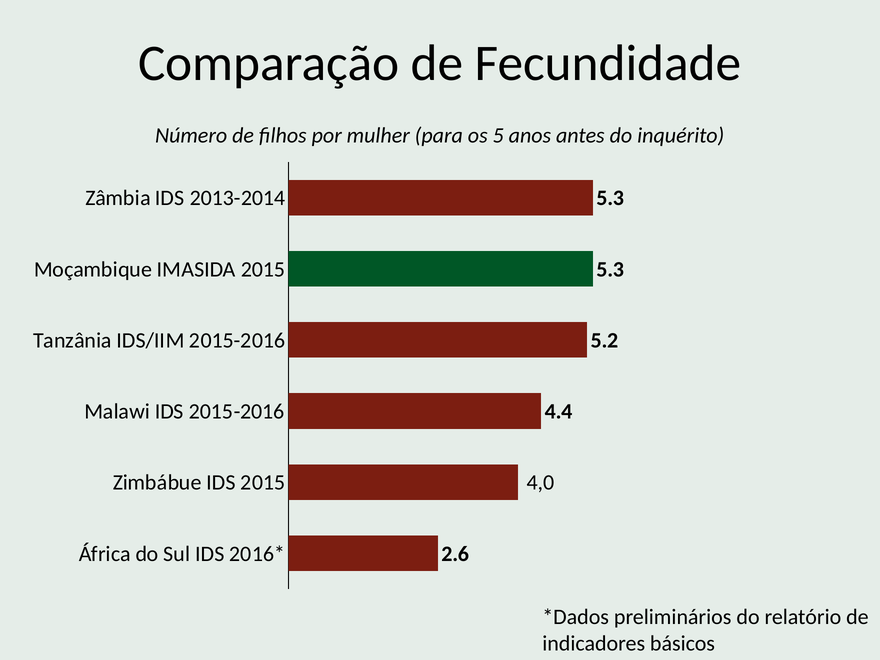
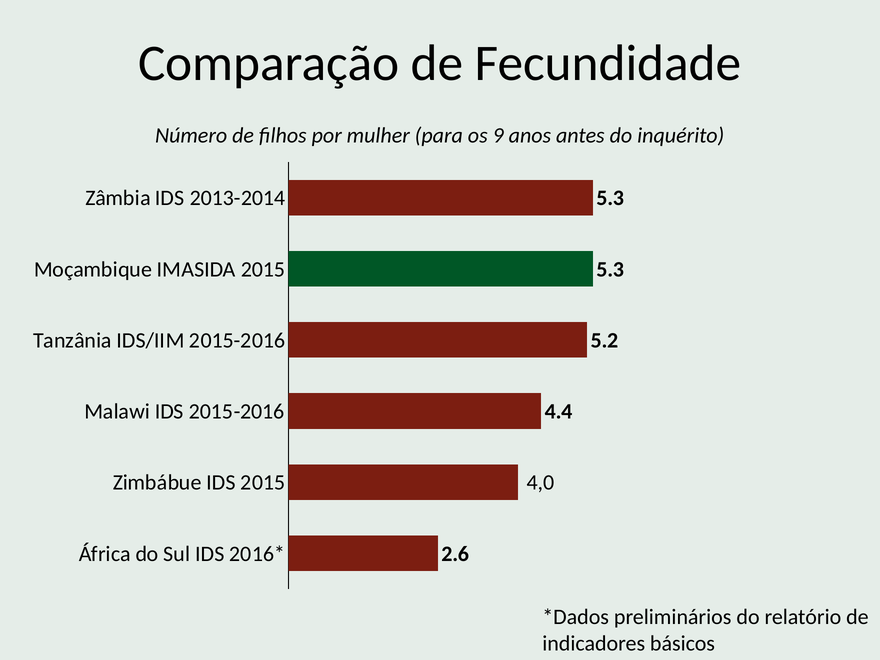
5: 5 -> 9 (498, 136)
